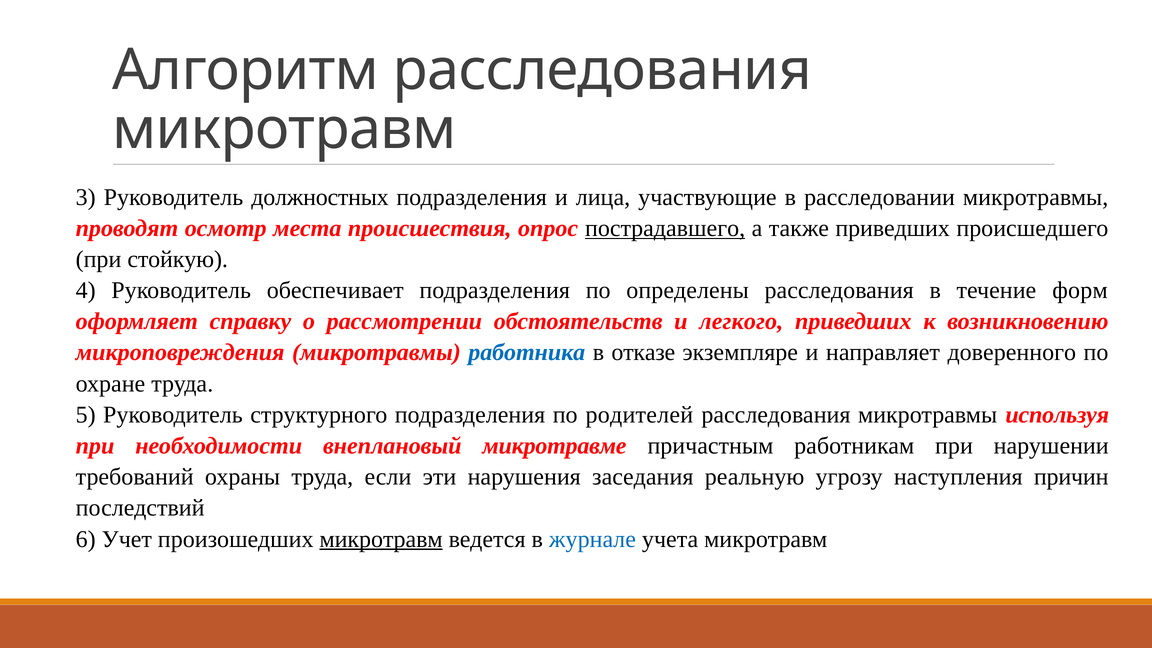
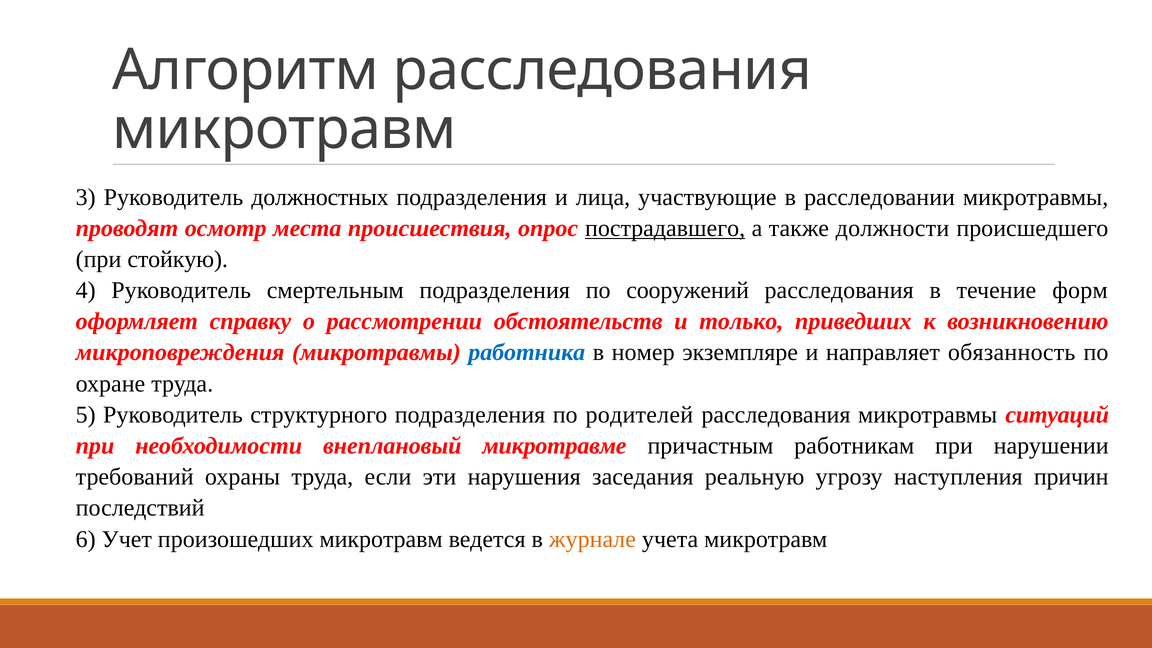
также приведших: приведших -> должности (892, 228)
обеспечивает: обеспечивает -> смертельным (335, 290)
определены: определены -> сооружений (688, 290)
легкого: легкого -> только (741, 321)
отказе: отказе -> номер (643, 353)
доверенного: доверенного -> обязанность (1012, 353)
используя: используя -> ситуаций (1057, 415)
микротравм underline: present -> none (381, 539)
журнале colour: blue -> orange (592, 539)
